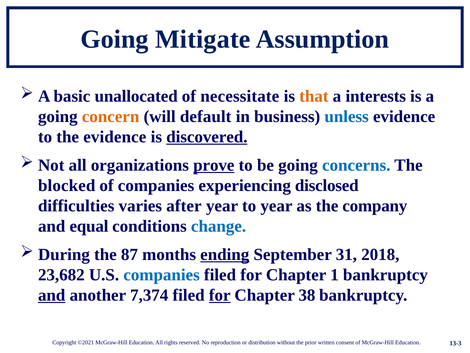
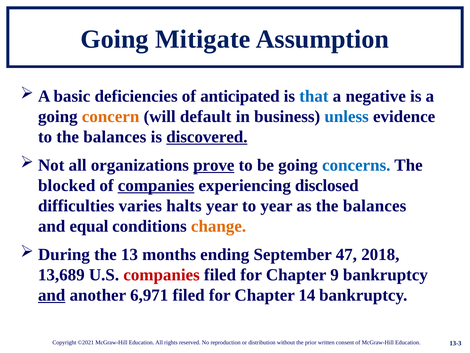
unallocated: unallocated -> deficiencies (136, 96)
necessitate: necessitate -> anticipated (240, 96)
that colour: orange -> blue (314, 96)
interests: interests -> negative (376, 96)
to the evidence: evidence -> balances (115, 137)
companies underline: none -> present (156, 185)
after: after -> halts (184, 206)
as the company: company -> balances (375, 206)
change colour: blue -> orange (219, 226)
87: 87 -> 13 (129, 254)
ending underline: present -> none (225, 254)
31: 31 -> 47 (346, 254)
23,682: 23,682 -> 13,689 (61, 274)
companies colour: blue -> red (162, 274)
1: 1 -> 9 (335, 274)
7,374: 7,374 -> 6,971 (149, 295)
for underline: present -> none (220, 295)
38: 38 -> 14 (307, 295)
